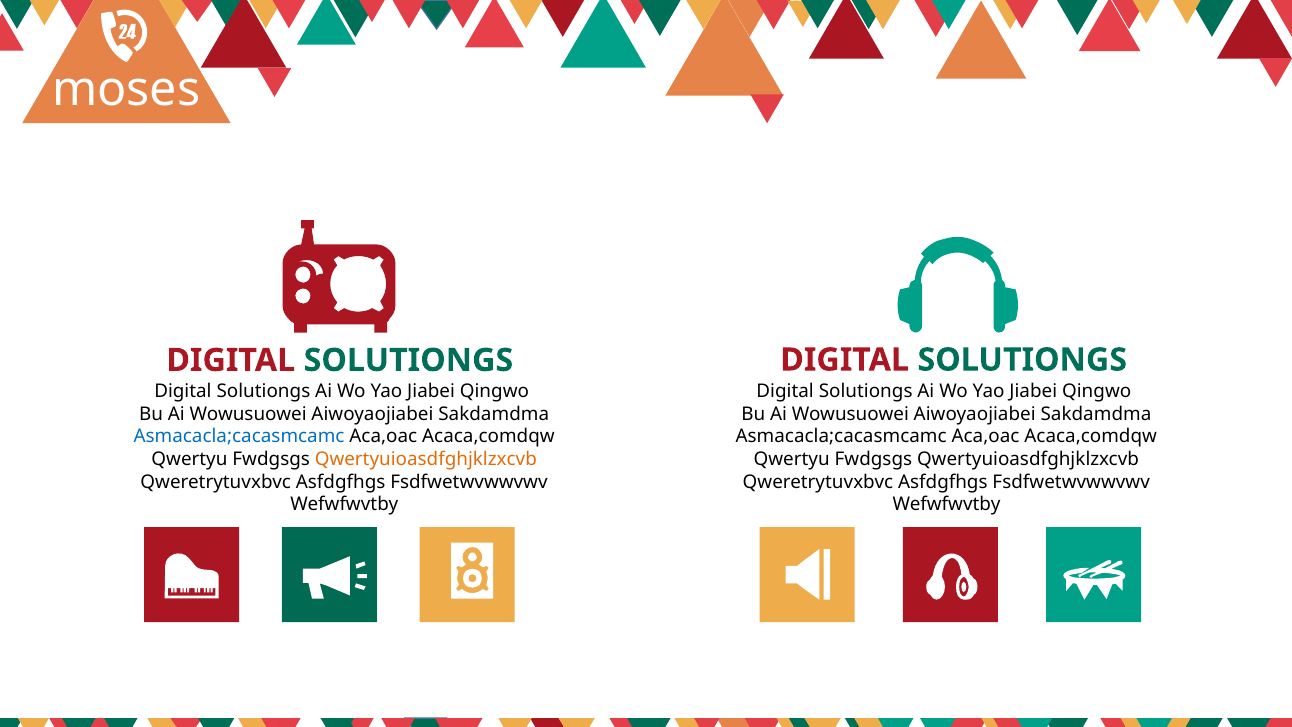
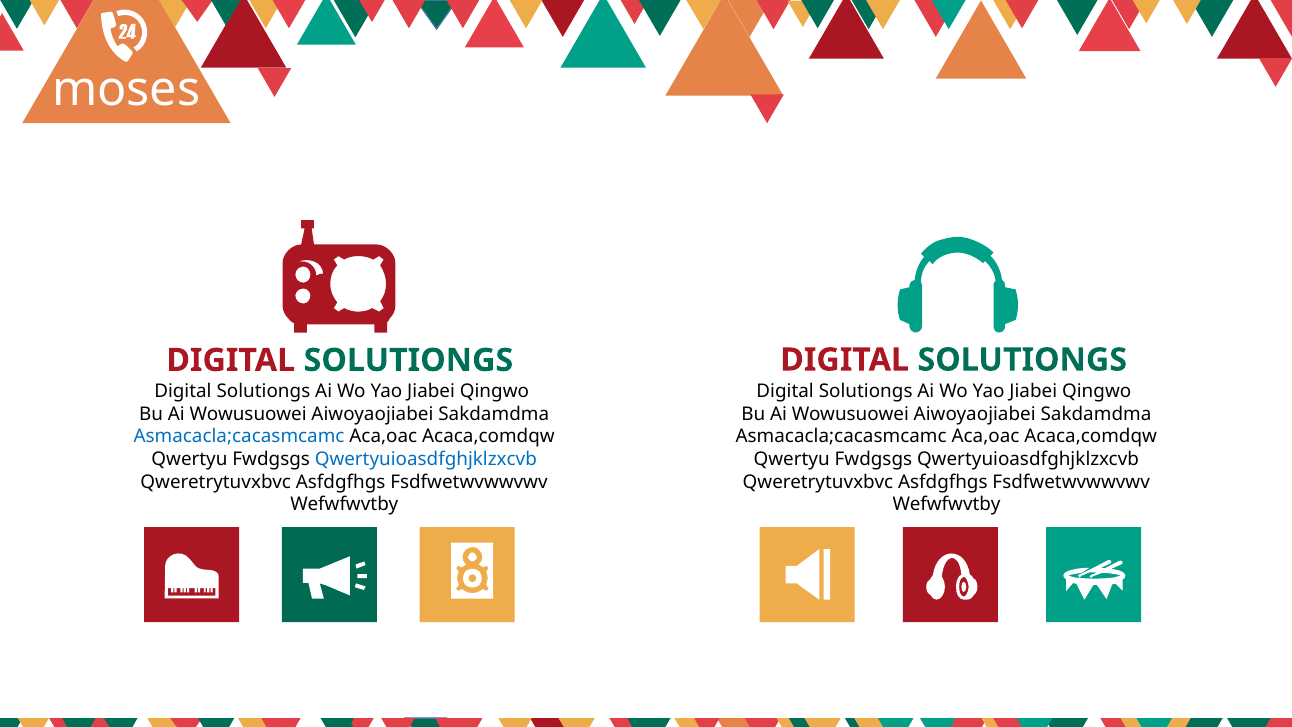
Qwertyuioasdfghjklzxcvb colour: orange -> blue (426, 459)
